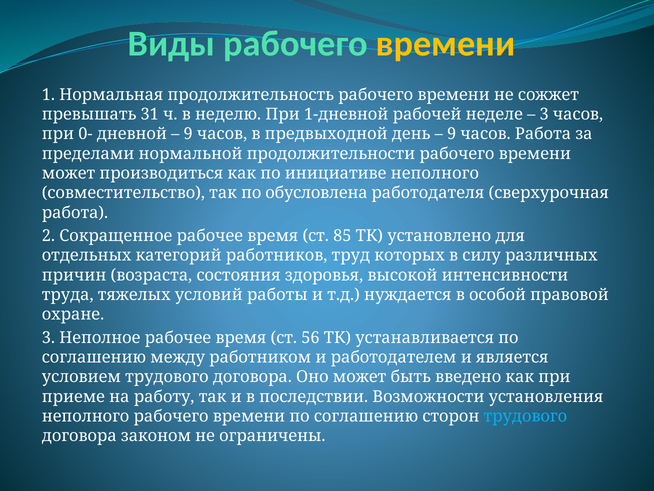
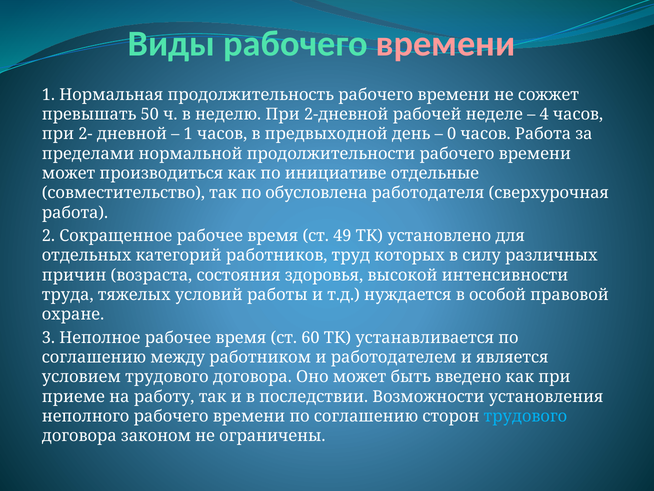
времени colour: yellow -> pink (446, 44)
31: 31 -> 50 (150, 114)
1-дневной: 1-дневной -> 2-дневной (346, 114)
3: 3 -> 4 (544, 114)
0-: 0- -> 2- (85, 134)
9: 9 -> 1 (188, 134)
9: 9 -> 0 (452, 134)
инициативе неполного: неполного -> отдельные (435, 173)
85: 85 -> 49 (342, 236)
56: 56 -> 60 (310, 337)
